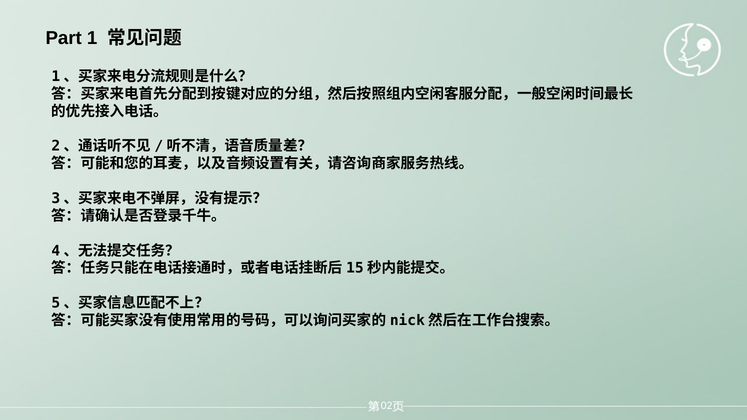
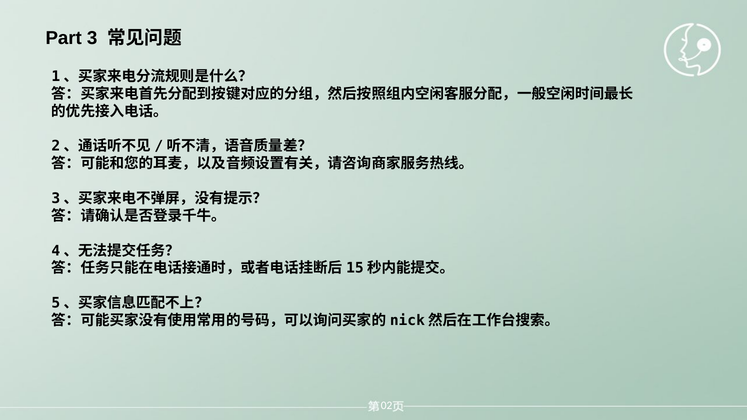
1: 1 -> 3 (92, 38)
